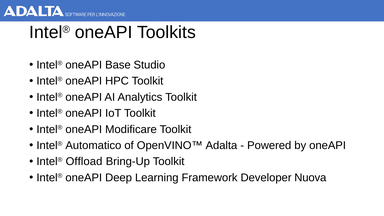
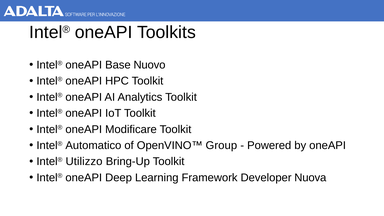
Studio: Studio -> Nuovo (149, 65)
Adalta: Adalta -> Group (221, 145)
Offload: Offload -> Utilizzo (84, 162)
